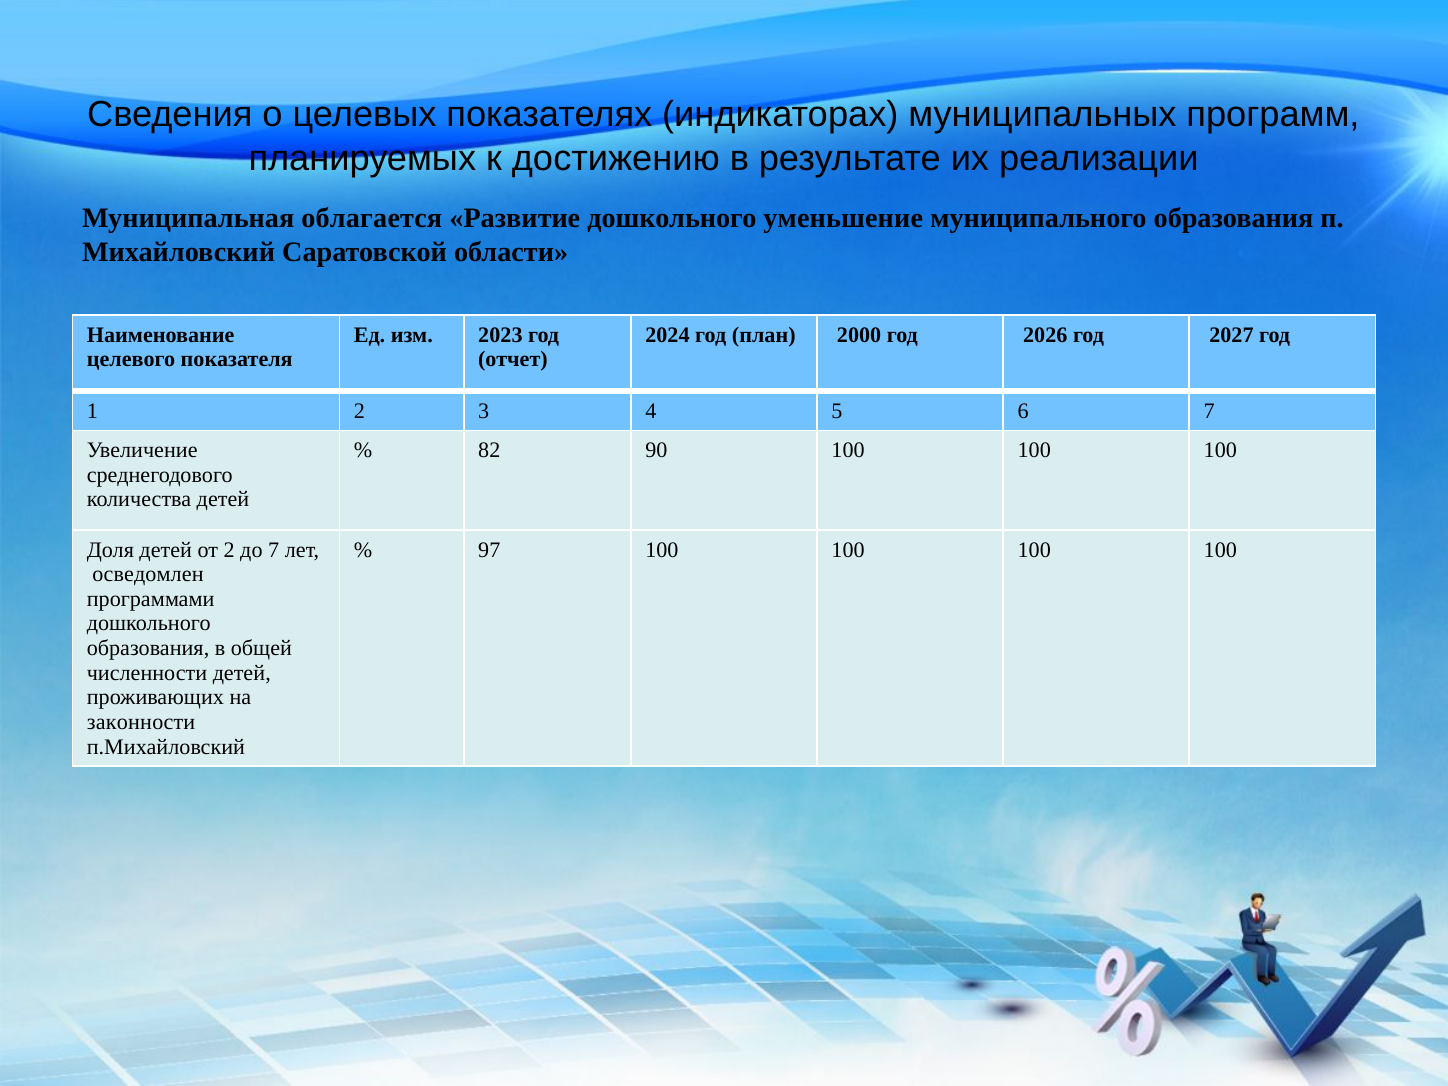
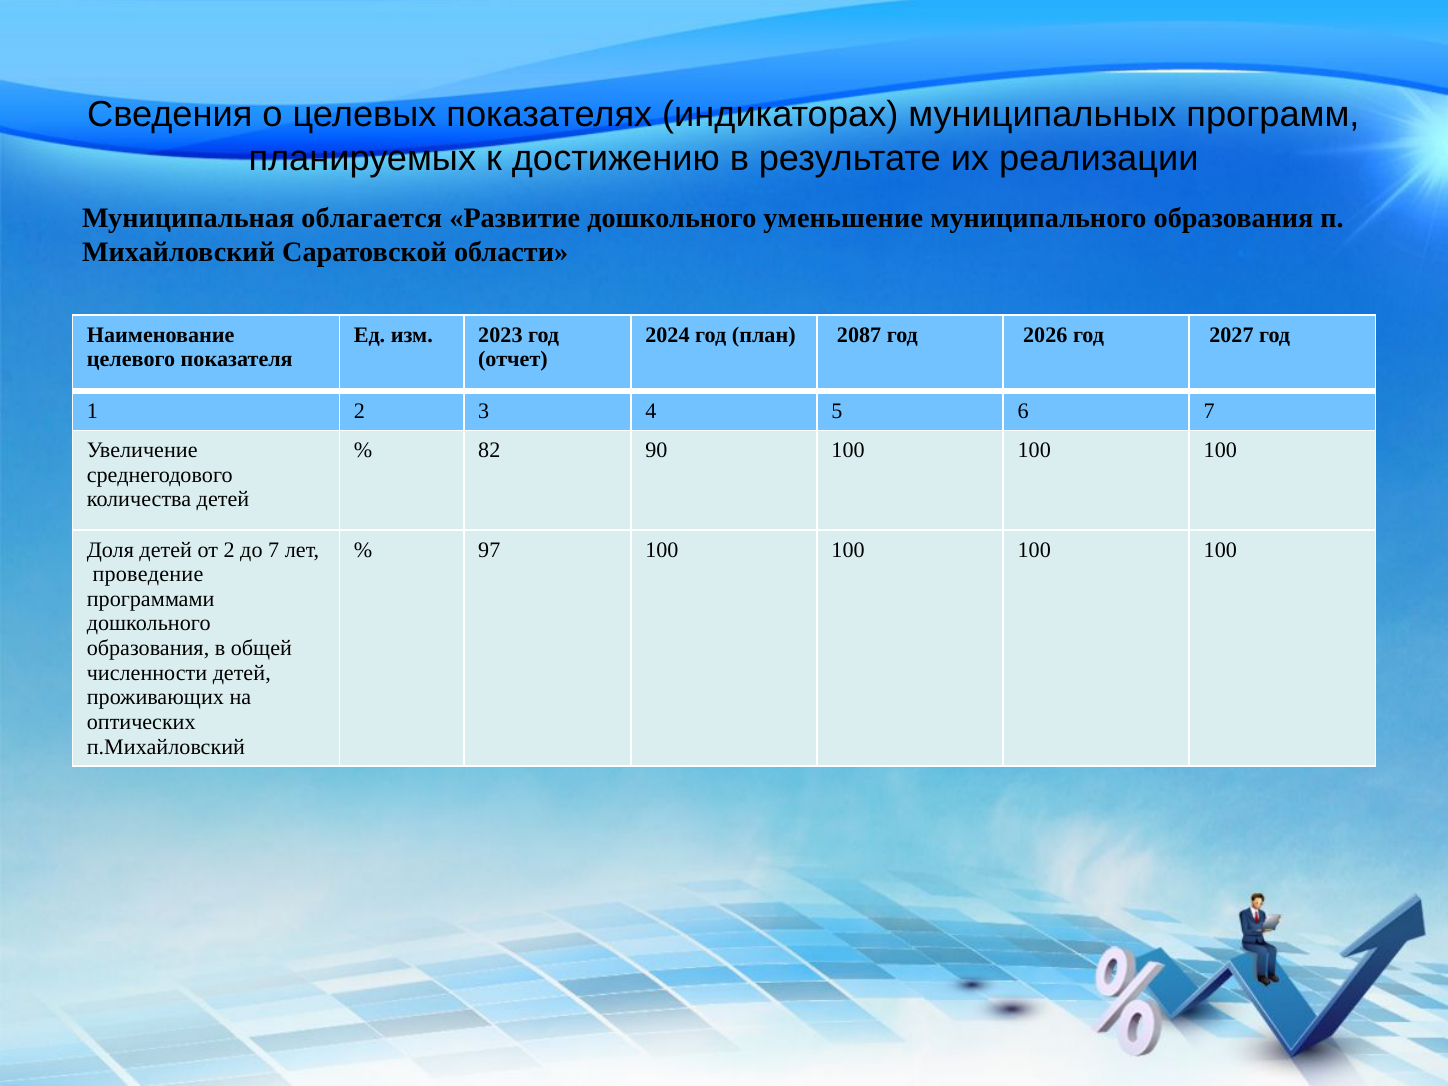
2000: 2000 -> 2087 (859, 335)
осведомлен: осведомлен -> проведение (148, 574)
законности: законности -> оптических (141, 722)
